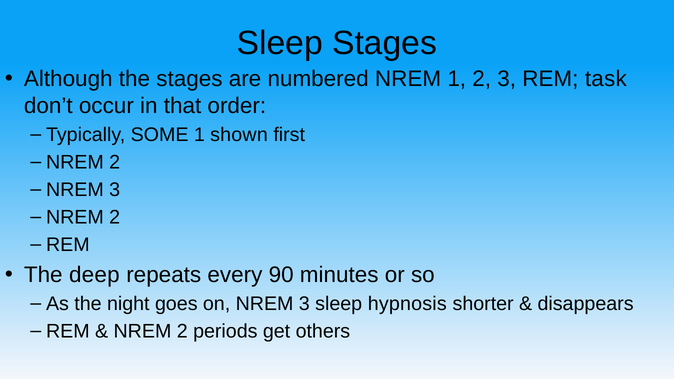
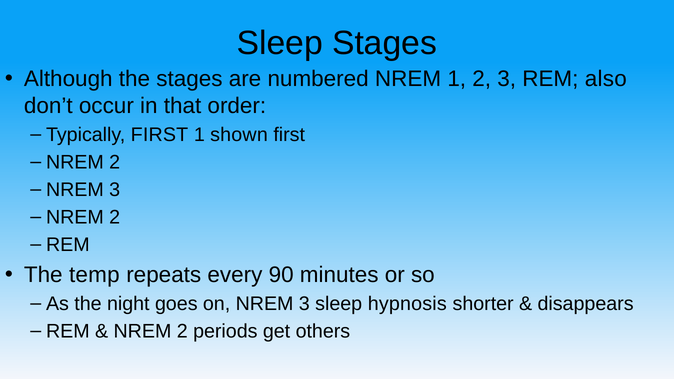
task: task -> also (606, 79)
Typically SOME: SOME -> FIRST (159, 135)
deep: deep -> temp (94, 275)
